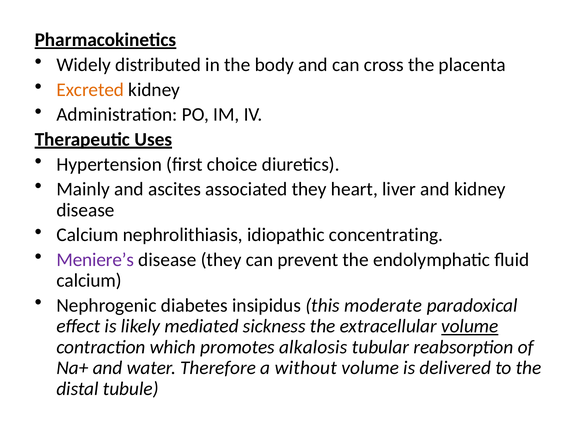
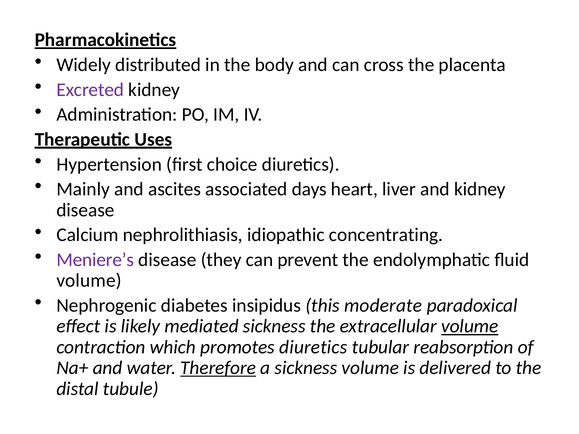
Excreted colour: orange -> purple (90, 90)
associated they: they -> days (309, 189)
calcium: calcium -> volume (89, 281)
promotes alkalosis: alkalosis -> diuretics (313, 347)
Therefore underline: none -> present (218, 368)
a without: without -> sickness (306, 368)
